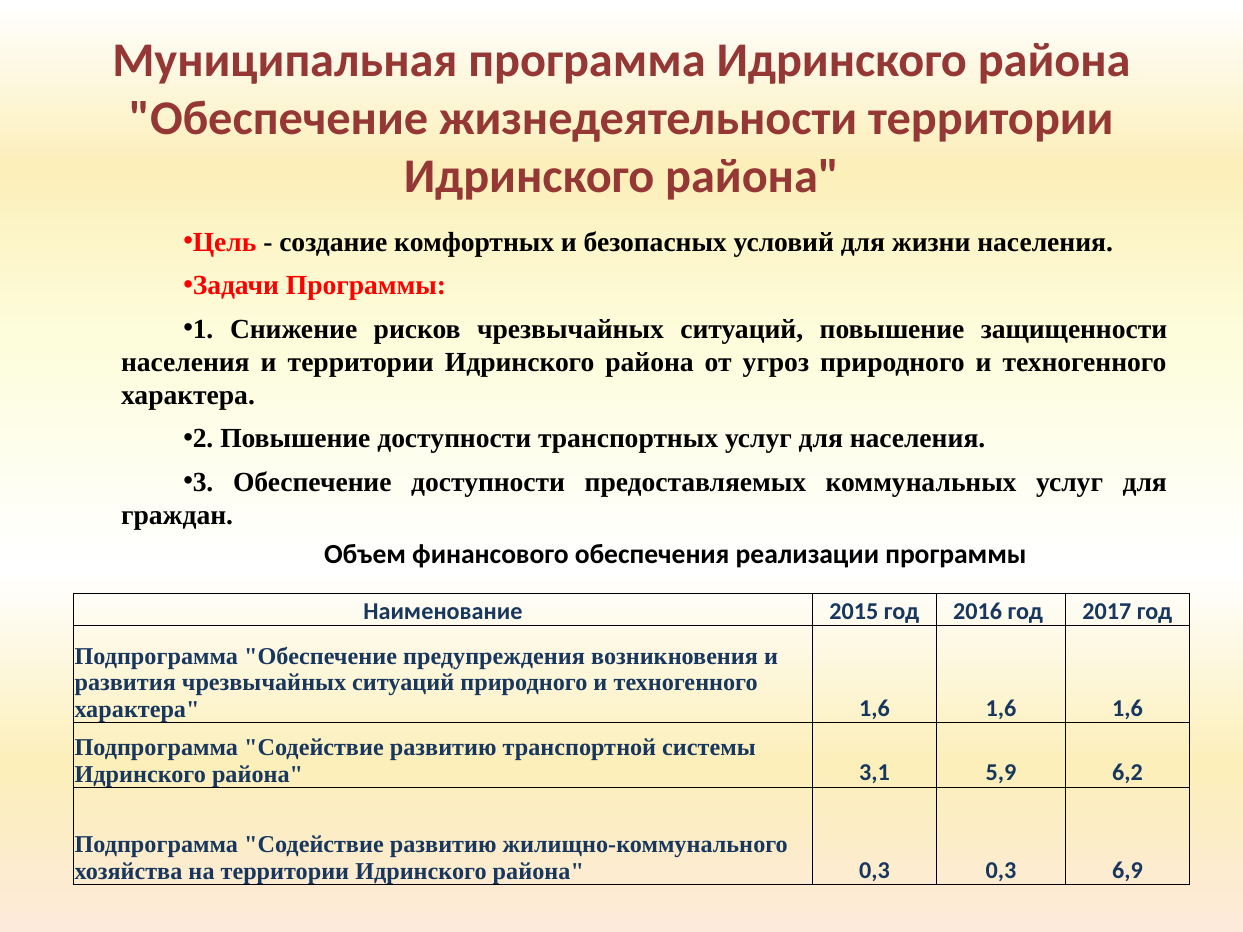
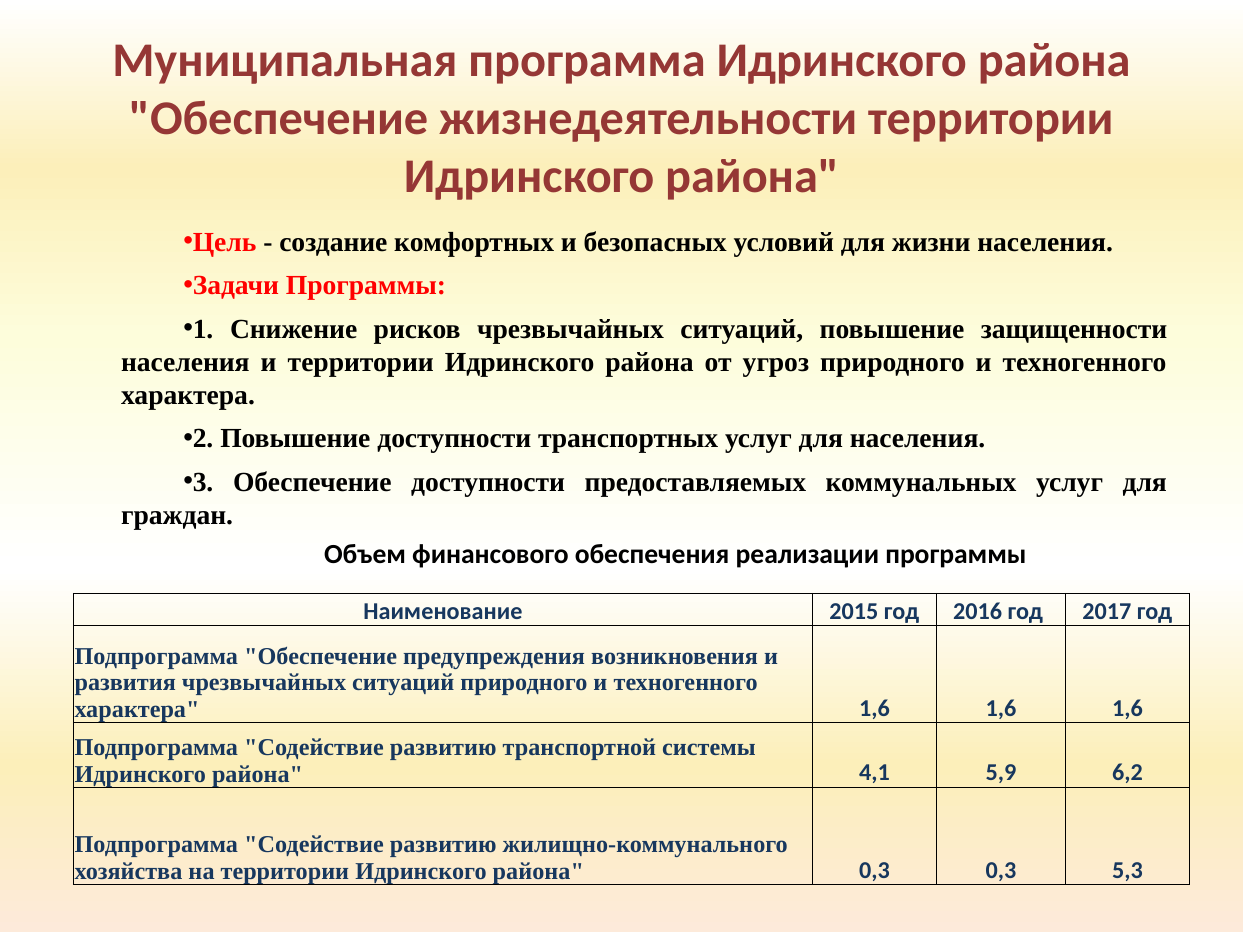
3,1: 3,1 -> 4,1 (874, 773)
6,9: 6,9 -> 5,3 (1127, 870)
